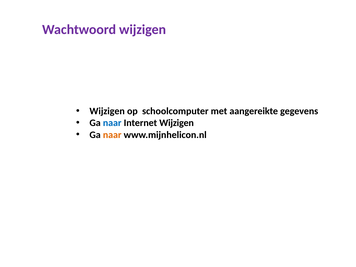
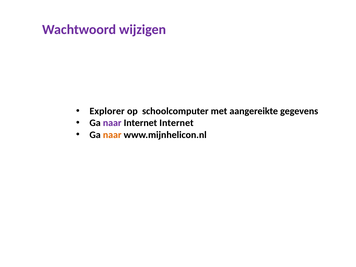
Wijzigen: Wijzigen -> Explorer (107, 111)
naar colour: blue -> purple (112, 123)
Internet Wijzigen: Wijzigen -> Internet (176, 123)
